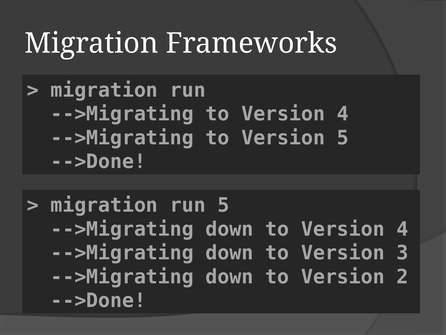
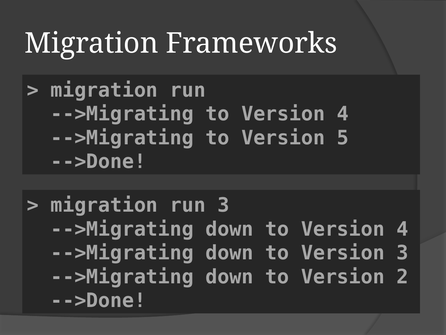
run 5: 5 -> 3 (224, 205)
